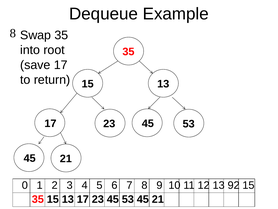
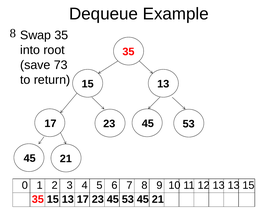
save 17: 17 -> 73 (61, 65)
13 92: 92 -> 13 (234, 185)
